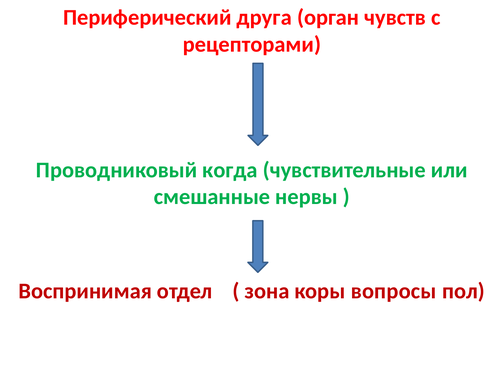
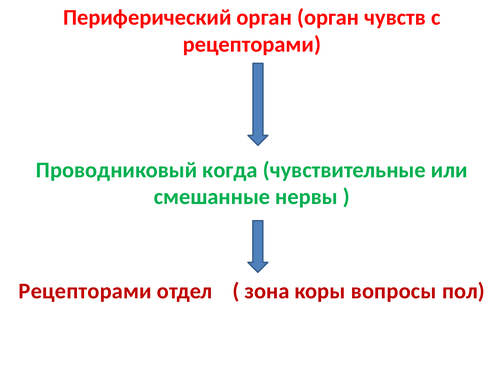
Периферический друга: друга -> орган (264, 18)
Воспринимая: Воспринимая -> Рецепторами (85, 291)
